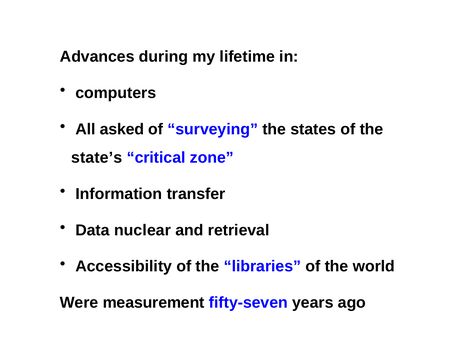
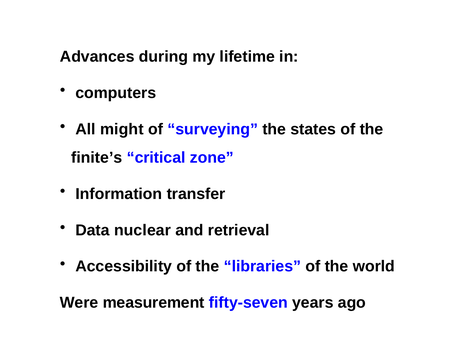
asked: asked -> might (122, 129)
state’s: state’s -> finite’s (97, 158)
